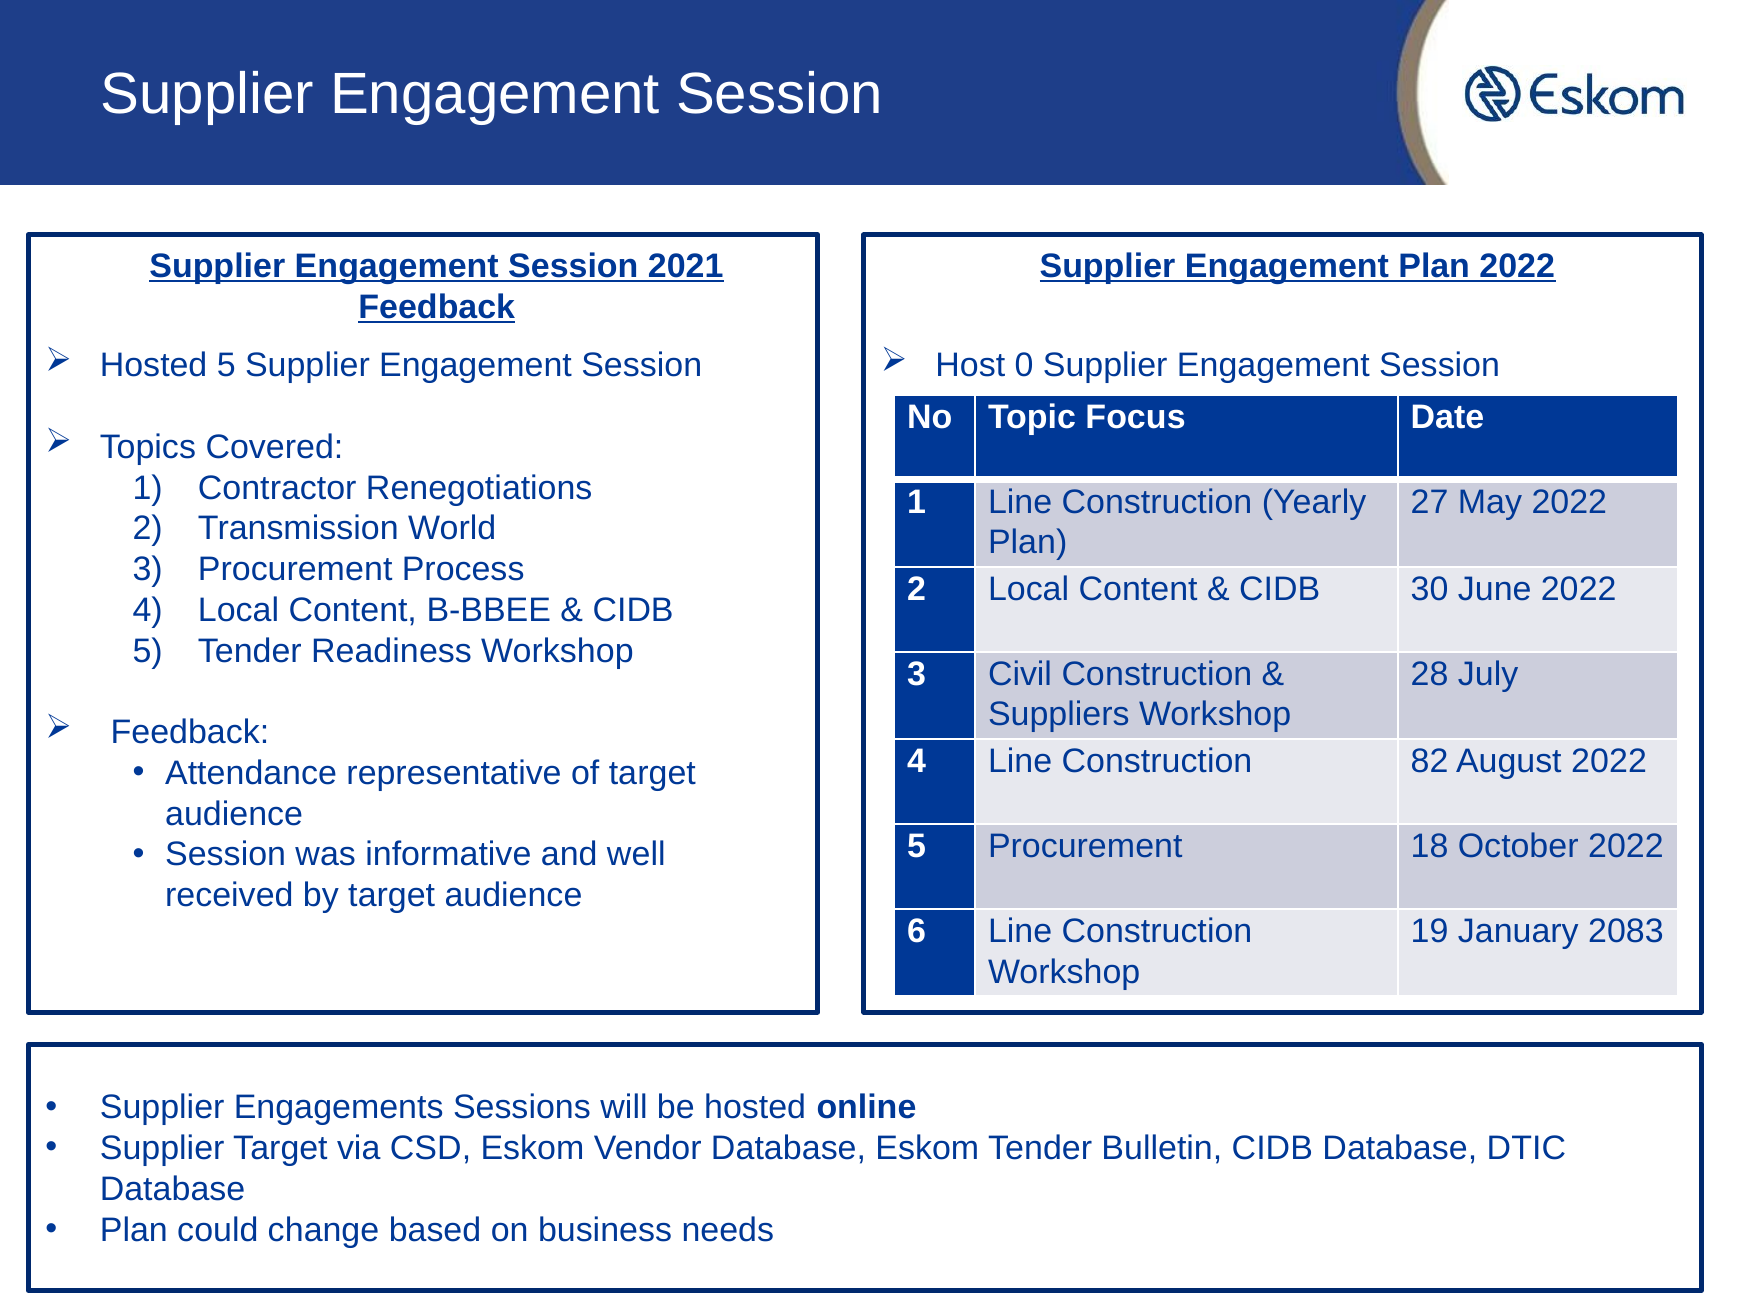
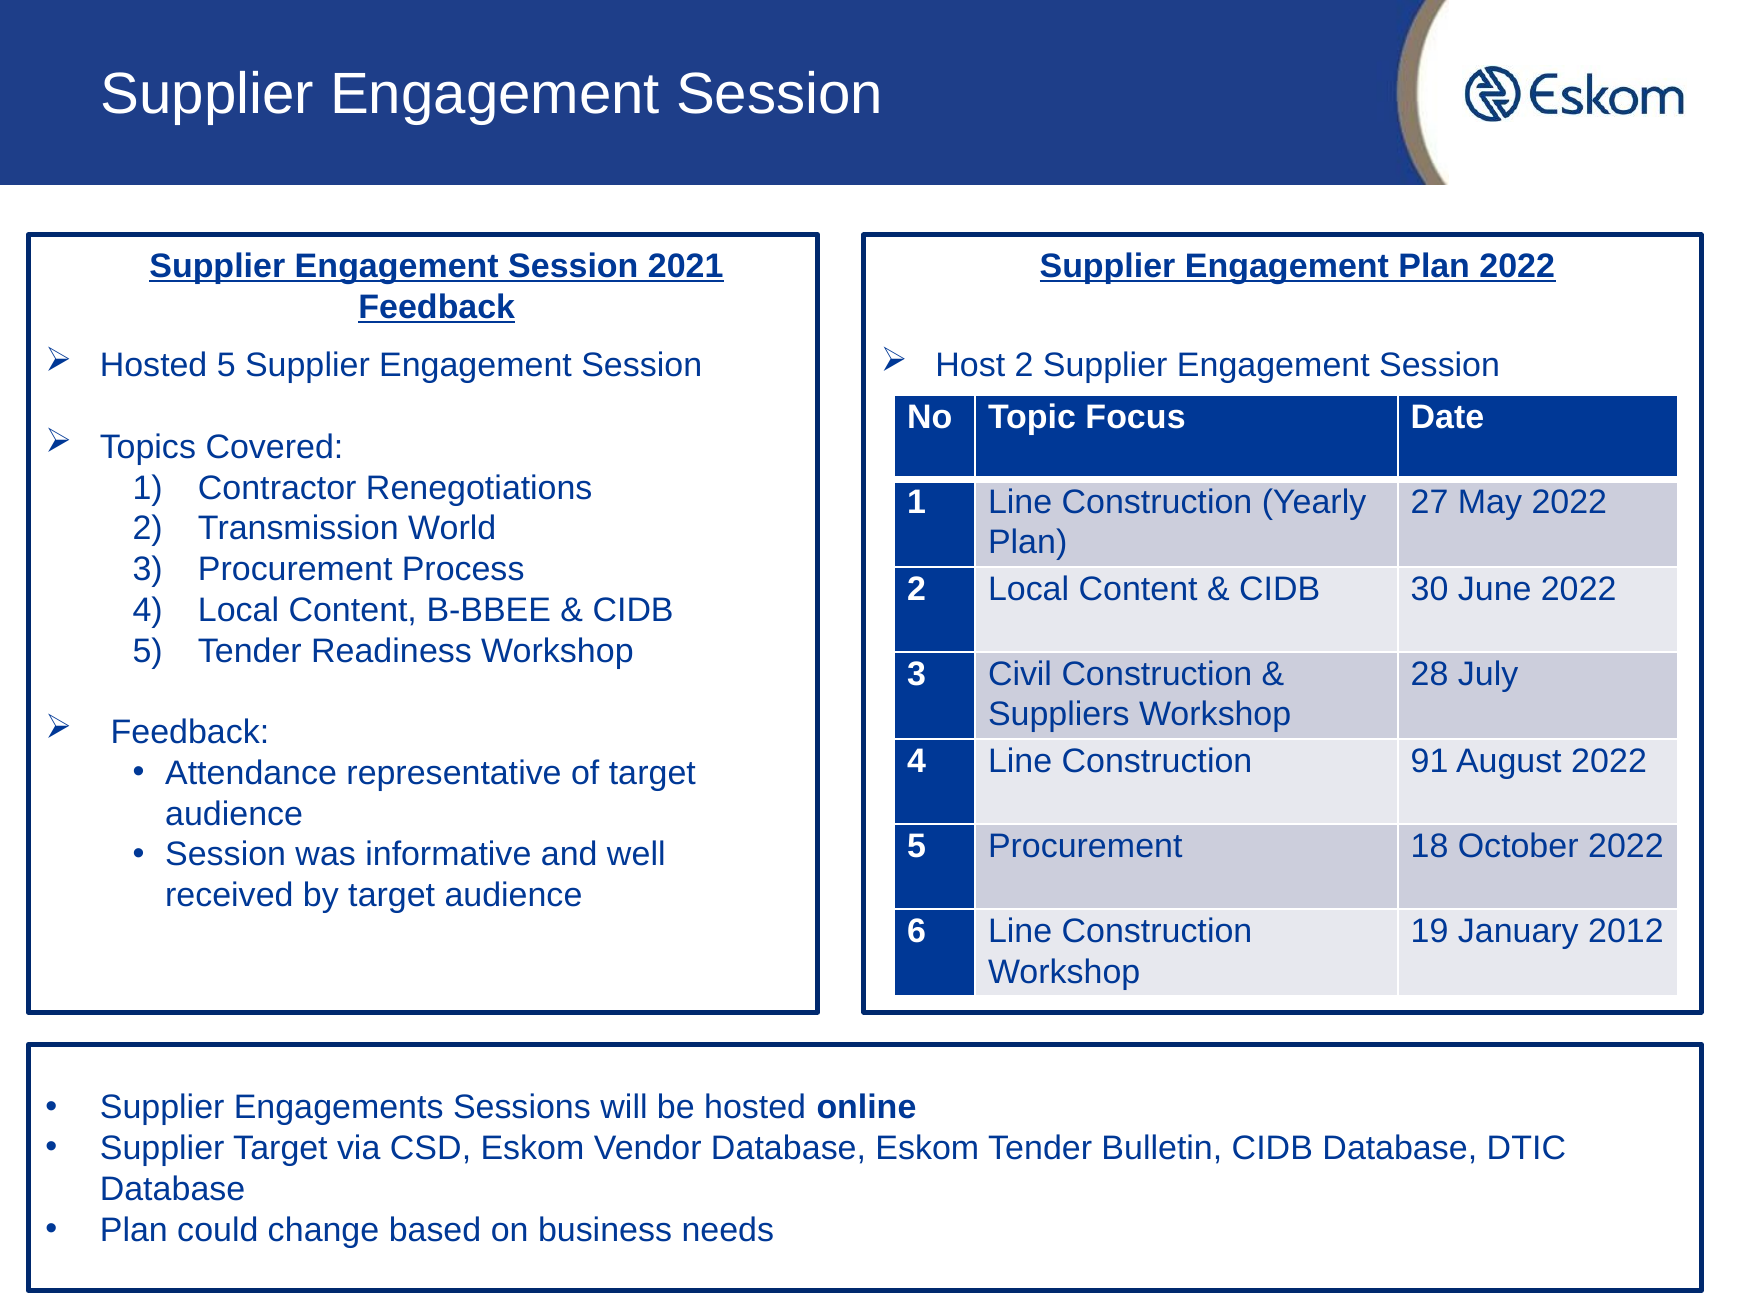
Host 0: 0 -> 2 (1024, 366)
82: 82 -> 91 (1430, 761)
2083: 2083 -> 2012 (1626, 931)
